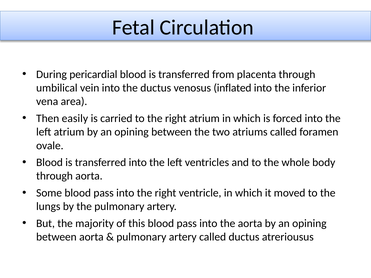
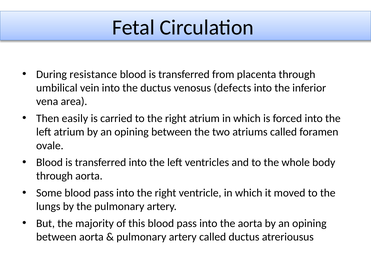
pericardial: pericardial -> resistance (93, 74)
inflated: inflated -> defects (232, 88)
